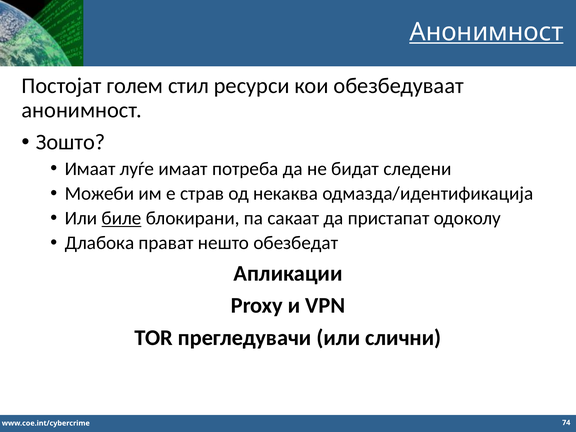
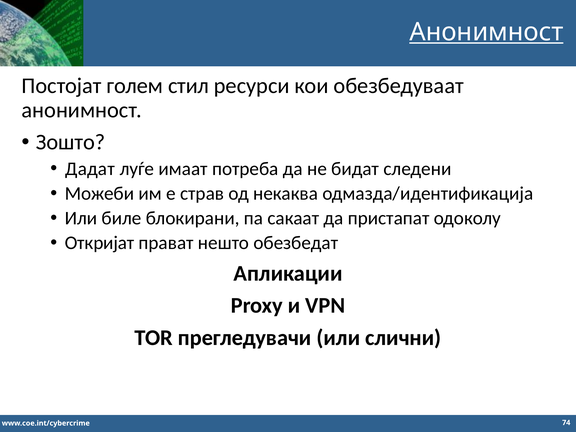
Имаат: Имаат -> Дадат (90, 169)
биле underline: present -> none (122, 218)
Длабока: Длабока -> Откријат (100, 243)
